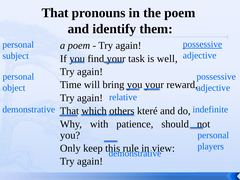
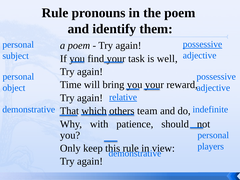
That: That -> Rule (55, 13)
relative underline: none -> present (123, 97)
které: které -> team (147, 111)
